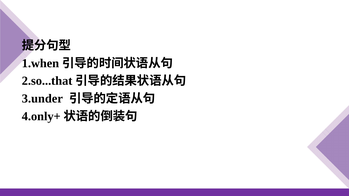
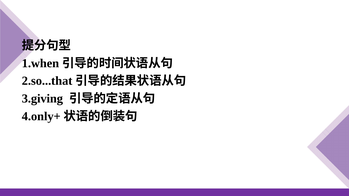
3.under: 3.under -> 3.giving (42, 99)
